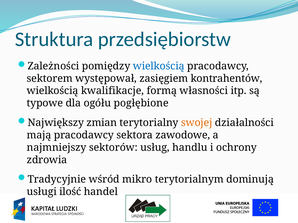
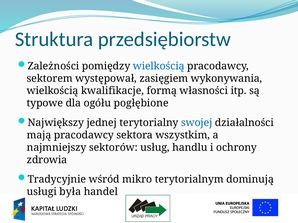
kontrahentów: kontrahentów -> wykonywania (226, 79)
zmian: zmian -> jednej (102, 123)
swojej colour: orange -> blue (197, 123)
zawodowe: zawodowe -> wszystkim (183, 135)
ilość: ilość -> była (70, 192)
